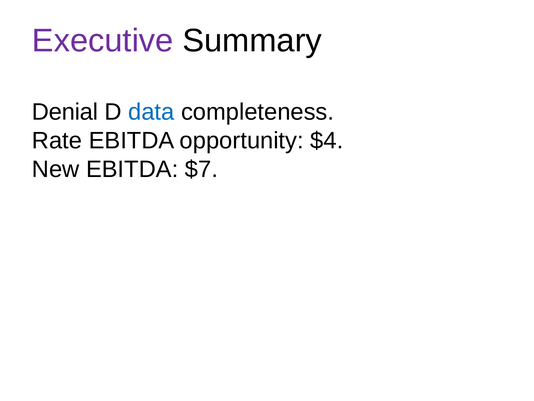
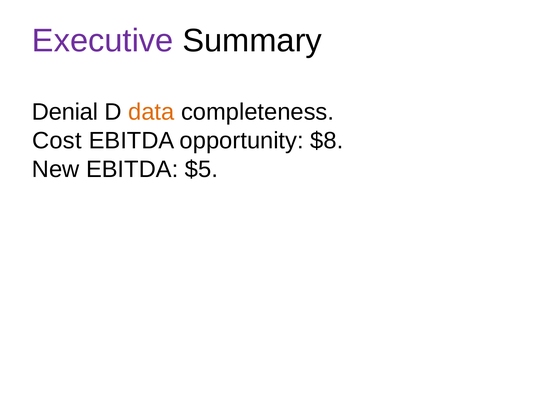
data colour: blue -> orange (151, 112)
Rate: Rate -> Cost (57, 140)
$4: $4 -> $8 (327, 140)
$7: $7 -> $5 (201, 169)
